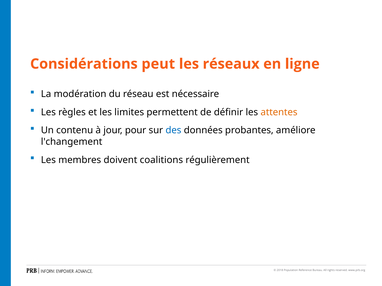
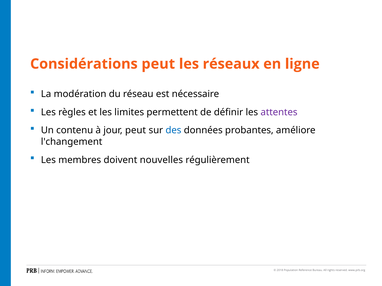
attentes colour: orange -> purple (279, 112)
jour pour: pour -> peut (136, 131)
coalitions: coalitions -> nouvelles (161, 160)
